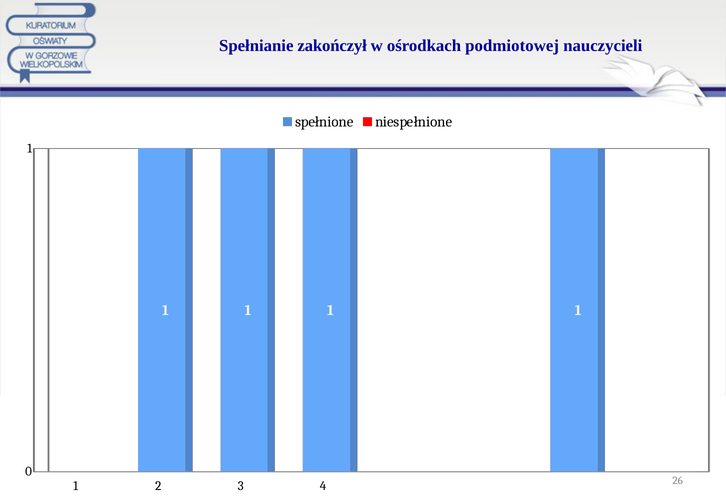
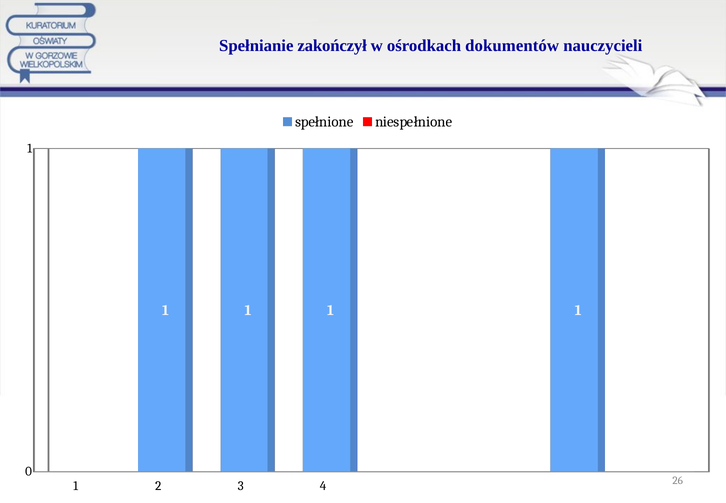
podmiotowej: podmiotowej -> dokumentów (512, 46)
